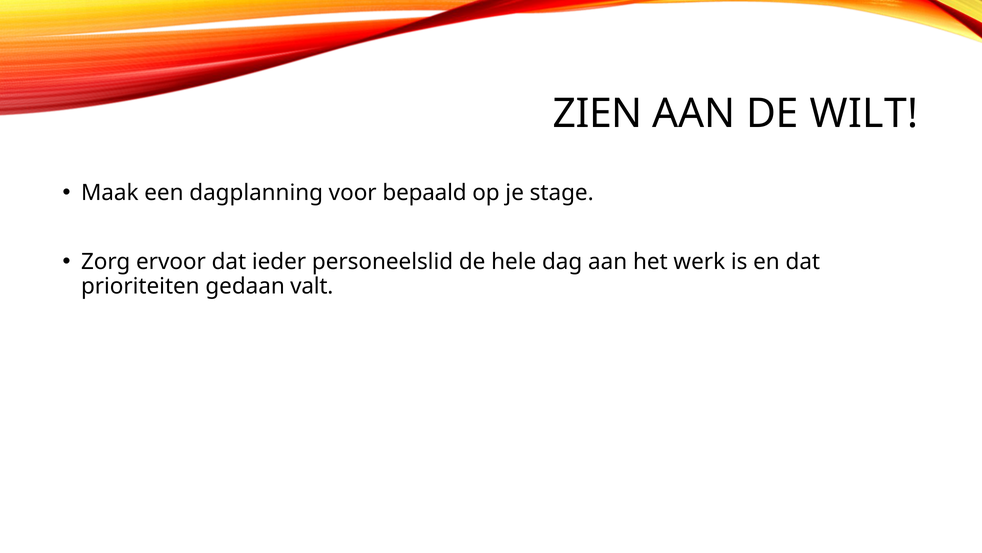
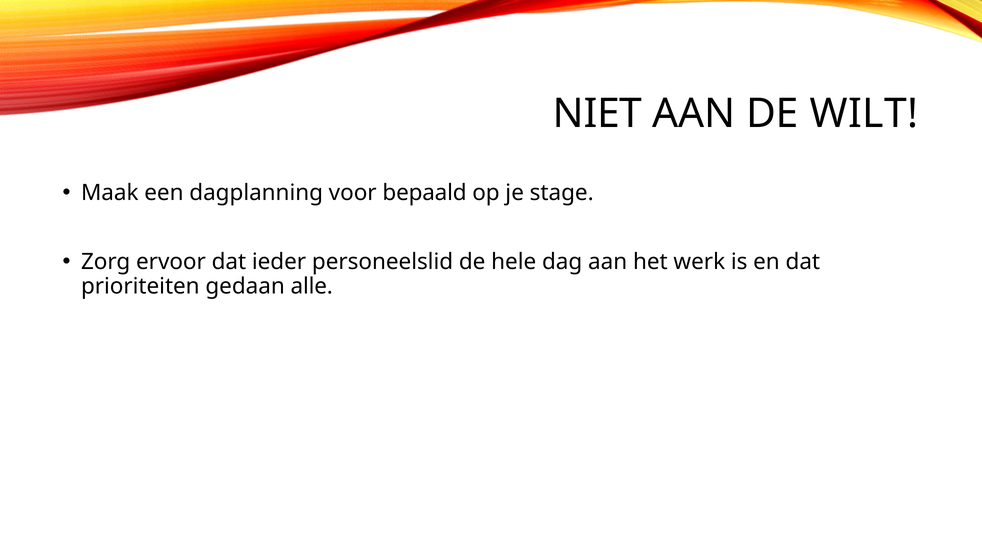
ZIEN: ZIEN -> NIET (598, 113)
valt: valt -> alle (312, 286)
